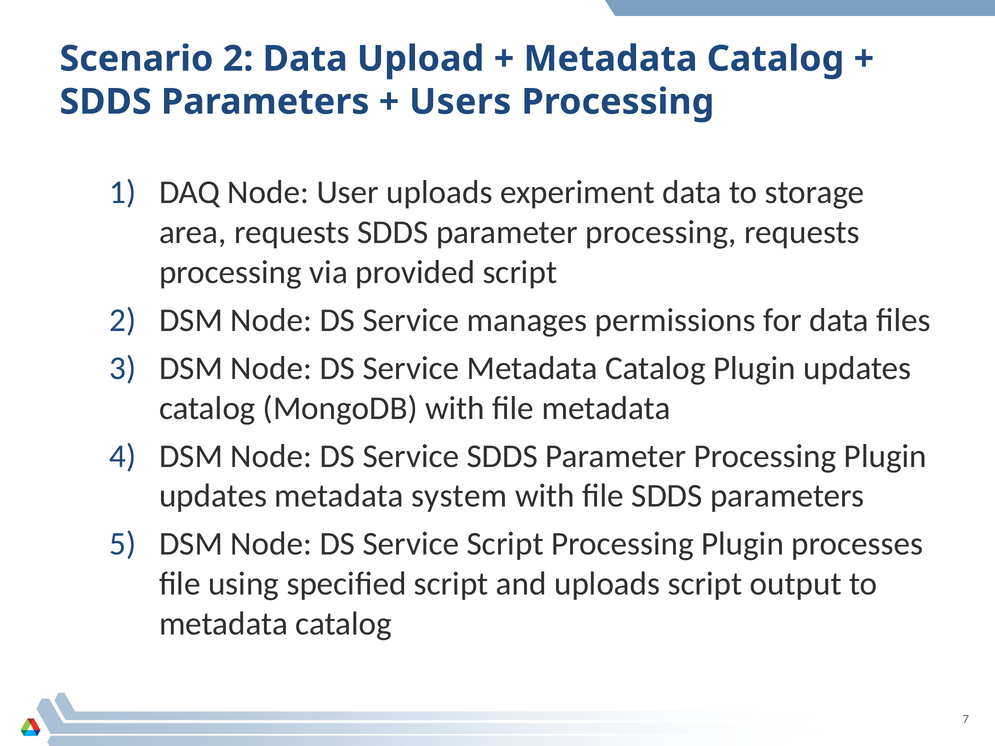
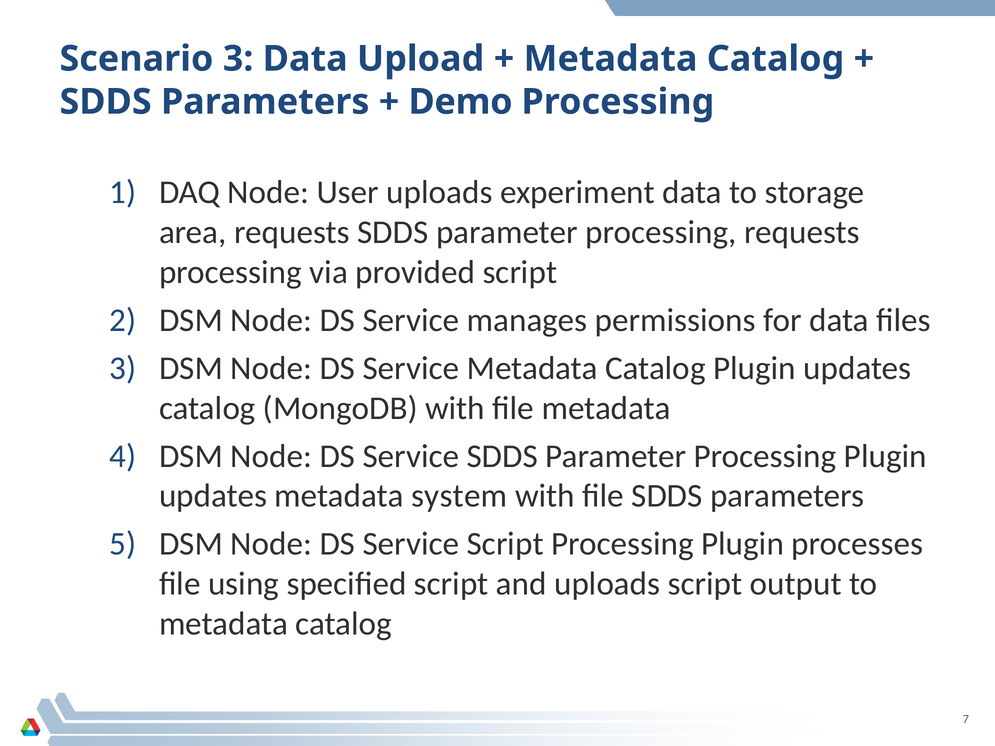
Scenario 2: 2 -> 3 (238, 59)
Users: Users -> Demo (461, 102)
